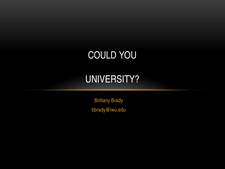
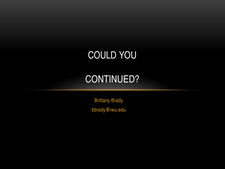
UNIVERSITY: UNIVERSITY -> CONTINUED (112, 79)
